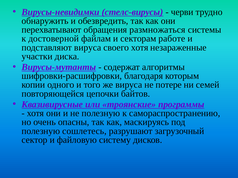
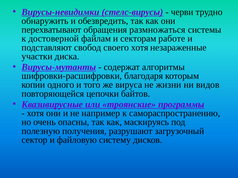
подставляют вируса: вируса -> свобод (88, 48)
потере: потере -> жизни (169, 85)
семей: семей -> видов (208, 85)
не полезную: полезную -> например (101, 114)
сошлетесь: сошлетесь -> получения (84, 131)
